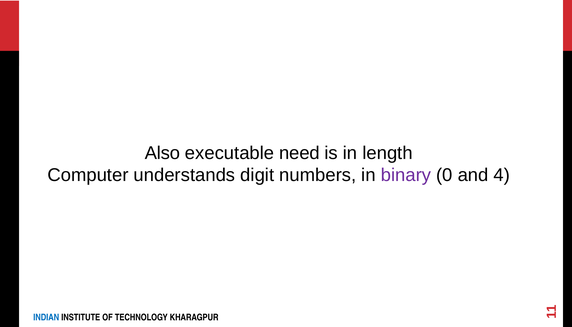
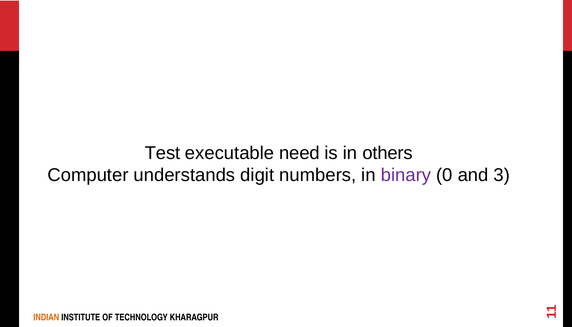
Also: Also -> Test (163, 153)
length: length -> others (388, 153)
4: 4 -> 3 (502, 175)
INDIAN colour: blue -> orange (46, 317)
